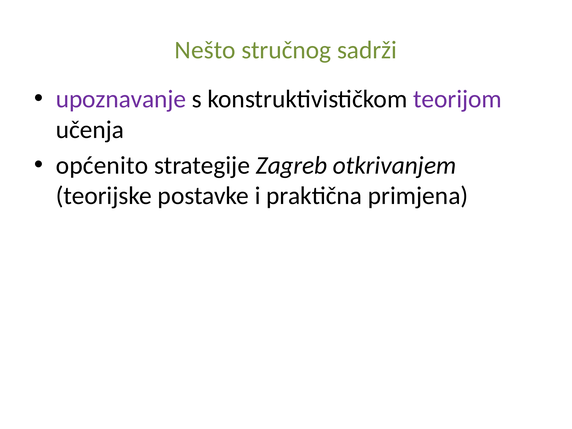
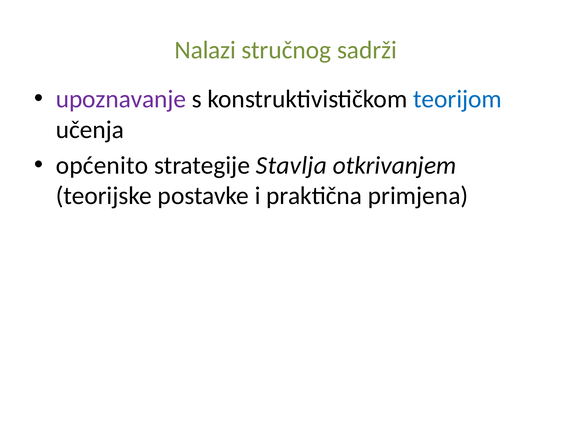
Nešto: Nešto -> Nalazi (205, 50)
teorijom colour: purple -> blue (457, 99)
Zagreb: Zagreb -> Stavlja (291, 165)
